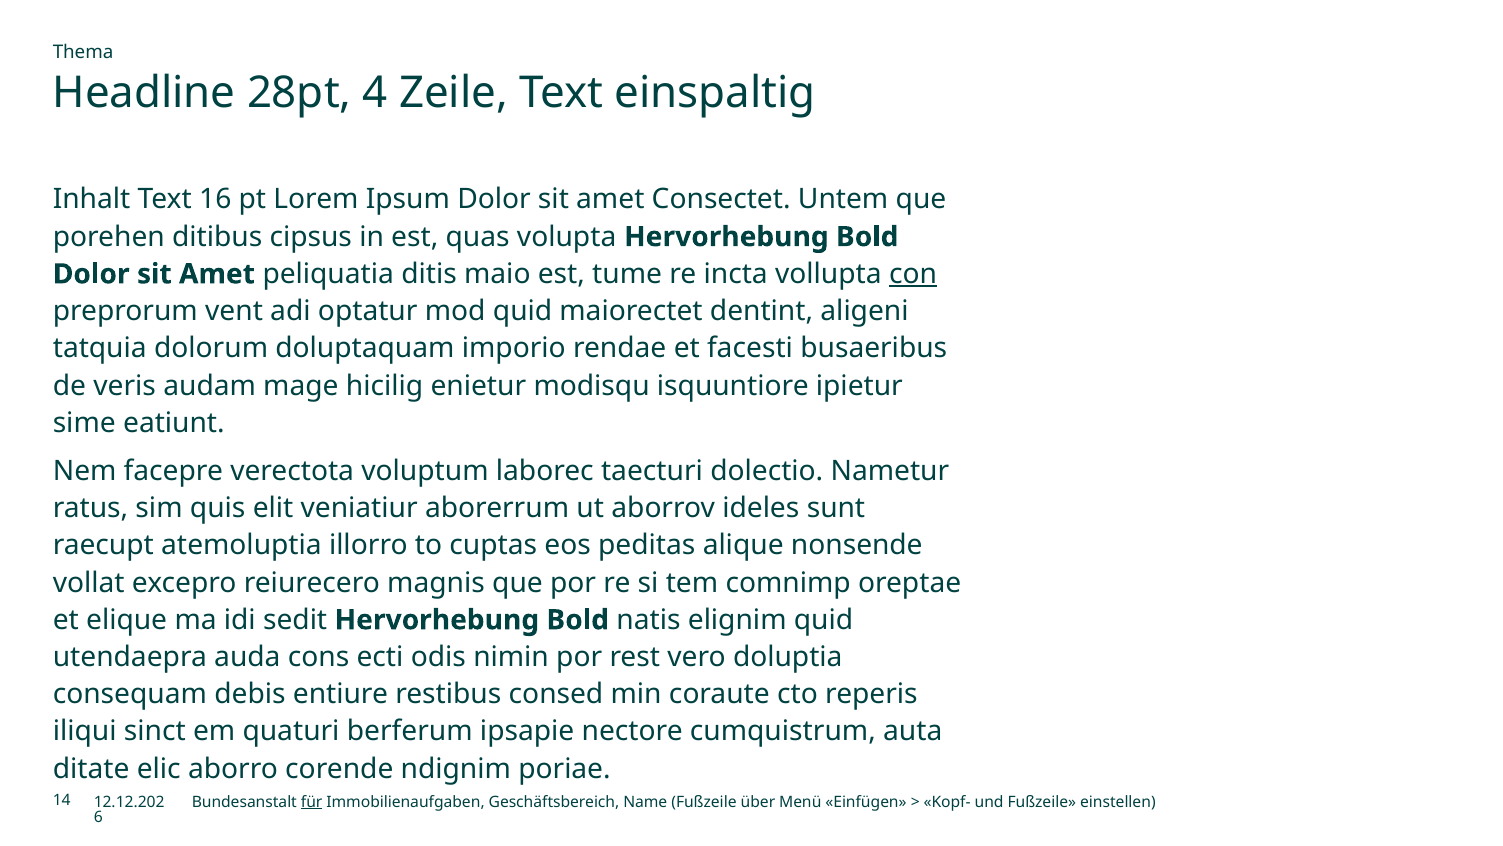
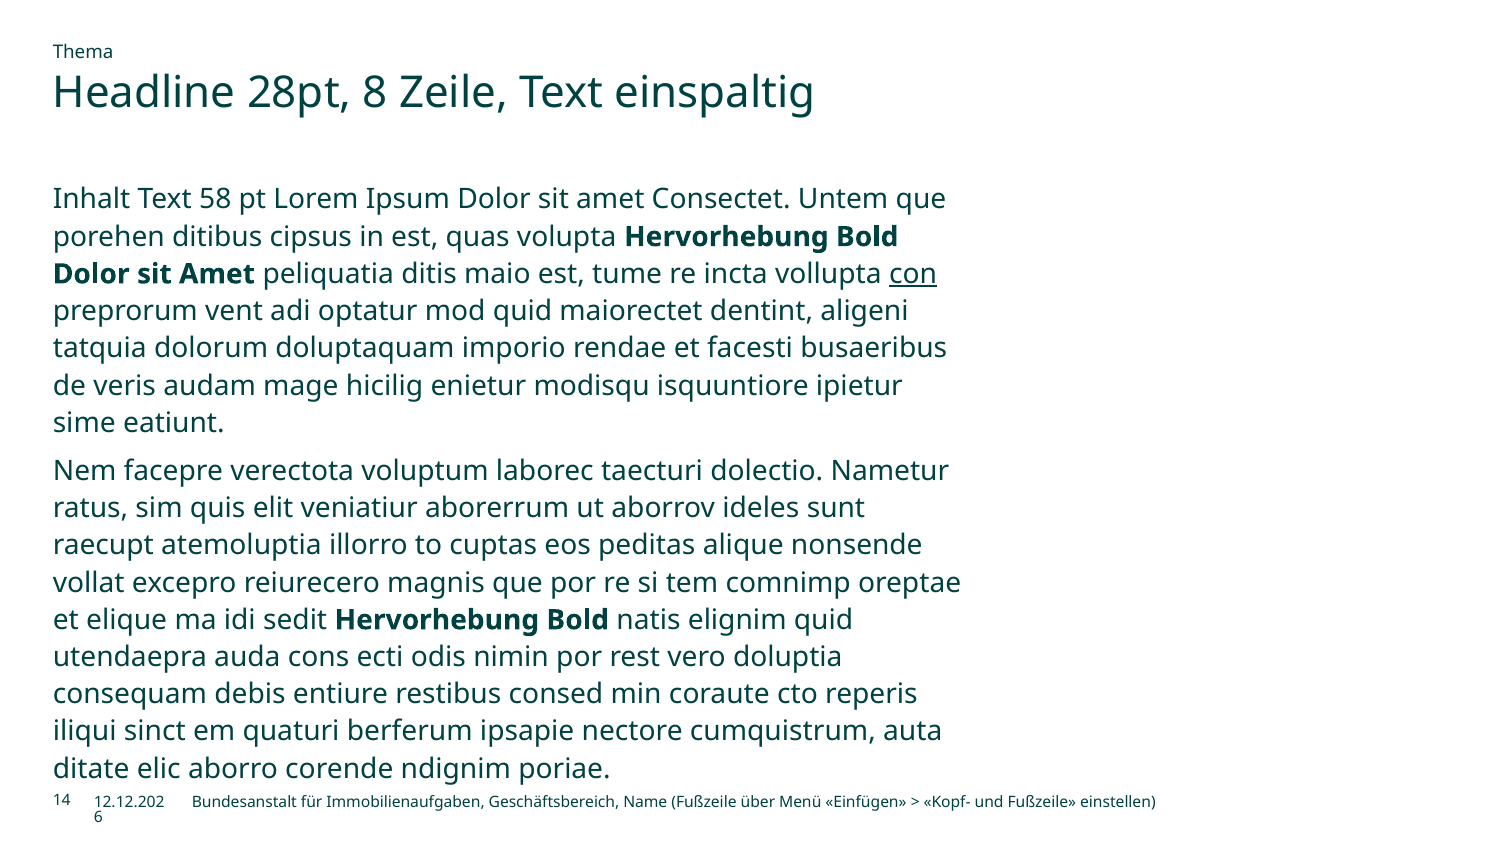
4: 4 -> 8 (375, 93)
16: 16 -> 58 (215, 200)
für underline: present -> none (312, 802)
